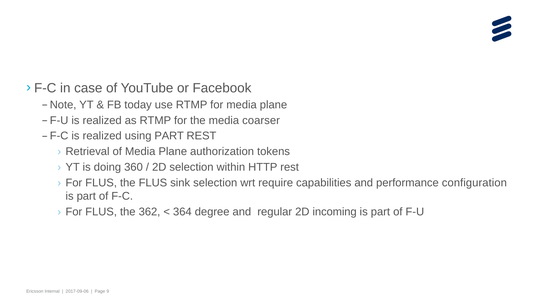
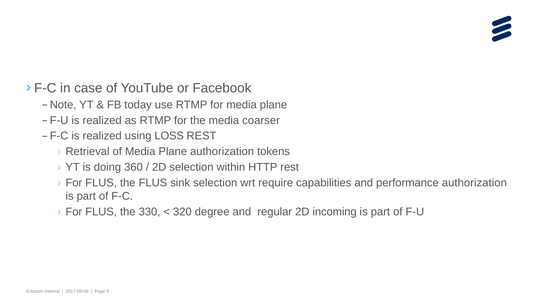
using PART: PART -> LOSS (169, 136)
performance configuration: configuration -> authorization (474, 183)
362: 362 -> 330 (150, 212)
364: 364 -> 320 (182, 212)
